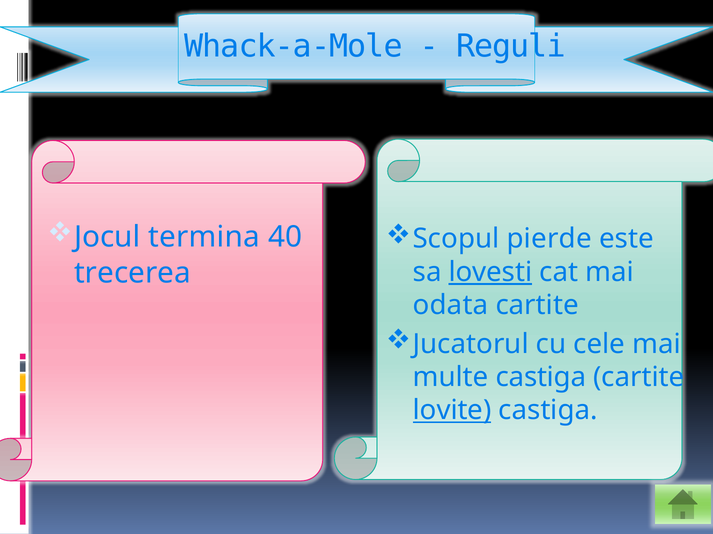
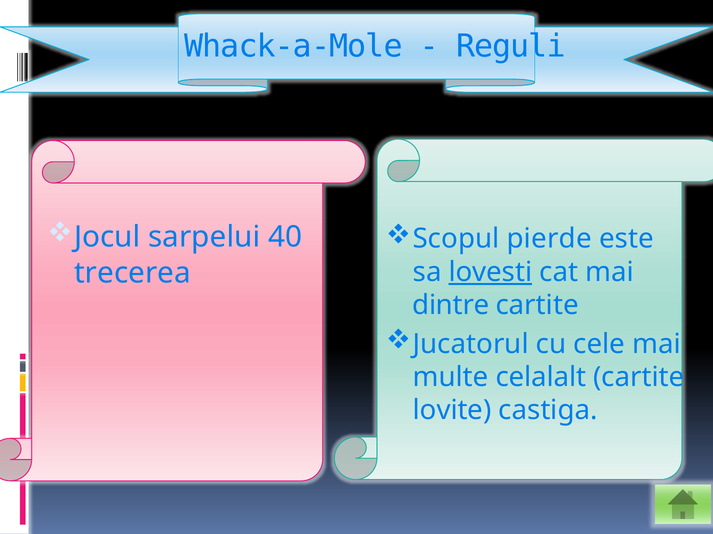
termina: termina -> sarpelui (204, 237)
odata: odata -> dintre (451, 306)
multe castiga: castiga -> celalalt (541, 378)
lovite underline: present -> none (452, 411)
